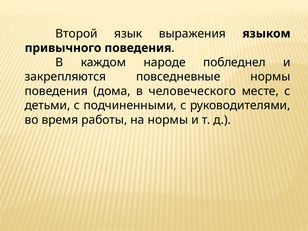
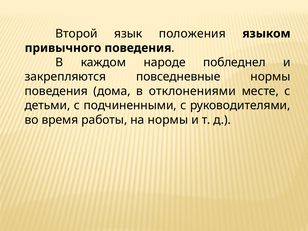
выражения: выражения -> положения (192, 34)
человеческого: человеческого -> отклонениями (192, 91)
